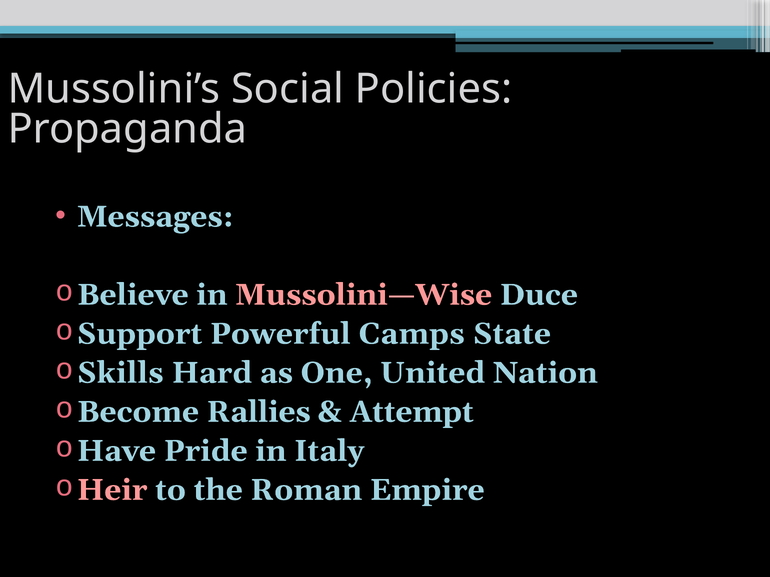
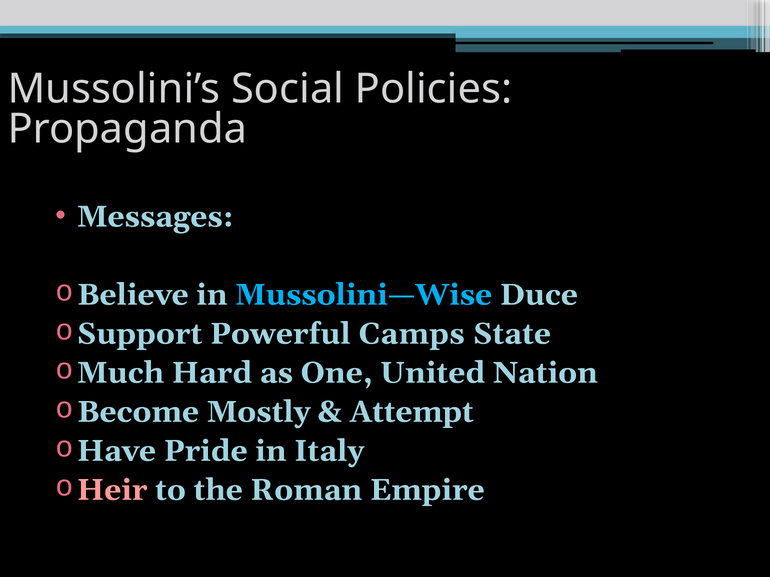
Mussolini—Wise colour: pink -> light blue (364, 295)
Skills: Skills -> Much (120, 373)
Rallies: Rallies -> Mostly (259, 412)
